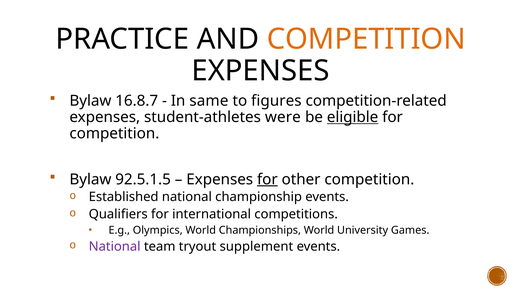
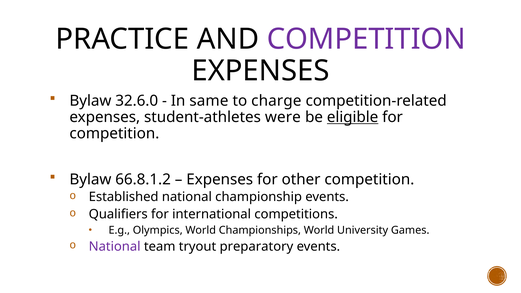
COMPETITION colour: orange -> purple (366, 39)
16.8.7: 16.8.7 -> 32.6.0 (137, 101)
figures: figures -> charge (276, 101)
92.5.1.5: 92.5.1.5 -> 66.8.1.2 (143, 179)
for underline: present -> none (267, 179)
supplement: supplement -> preparatory (256, 246)
